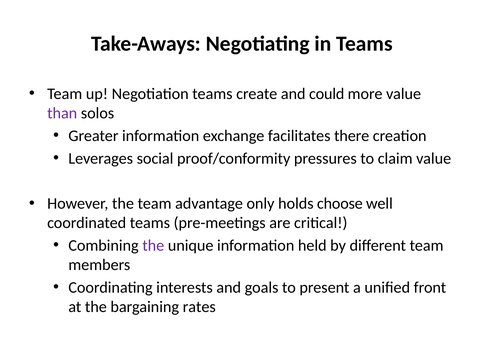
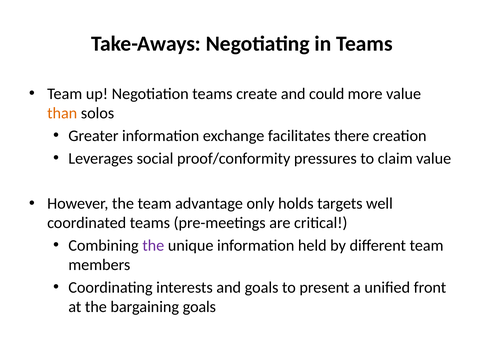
than colour: purple -> orange (62, 113)
choose: choose -> targets (340, 204)
bargaining rates: rates -> goals (199, 307)
